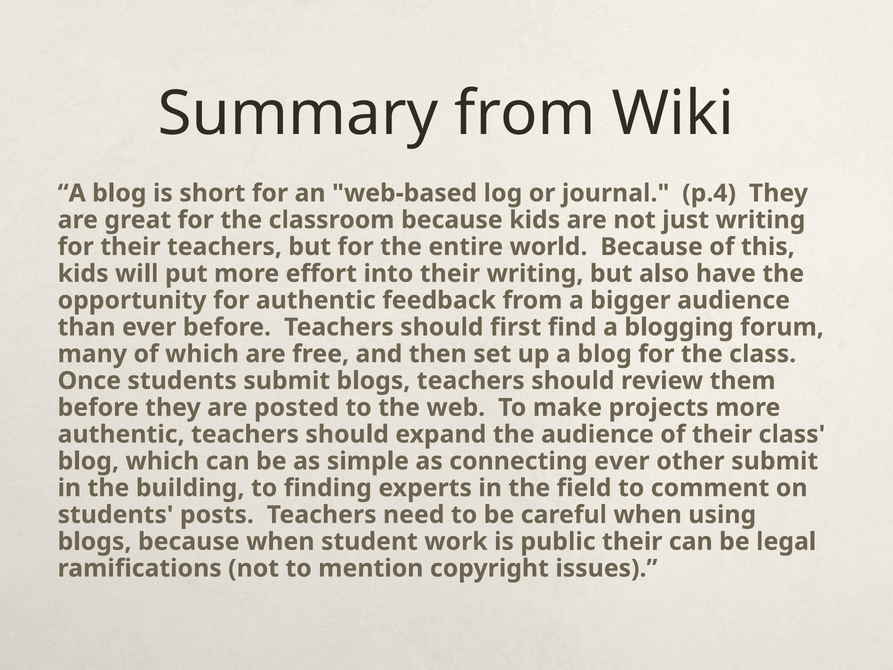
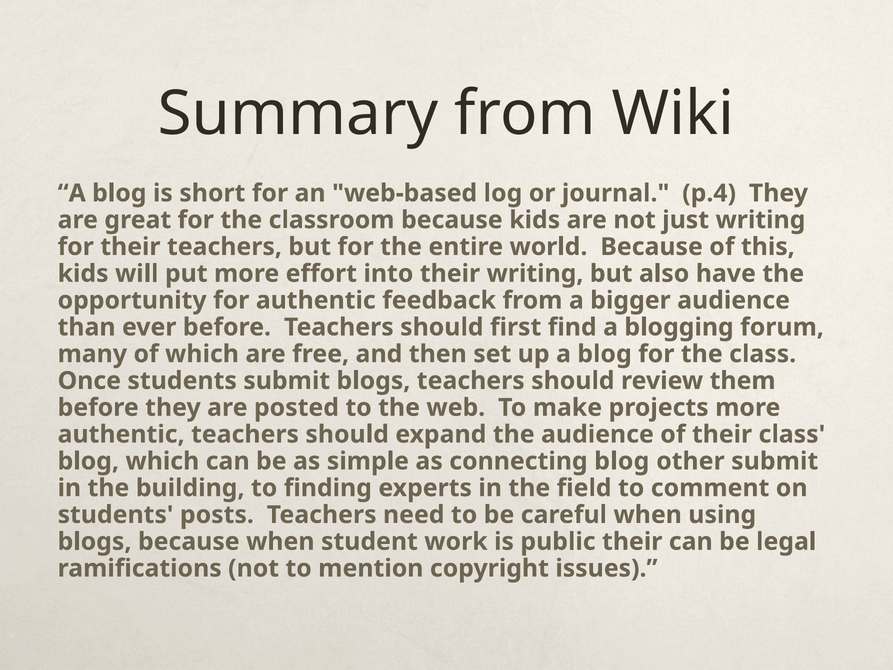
connecting ever: ever -> blog (622, 461)
